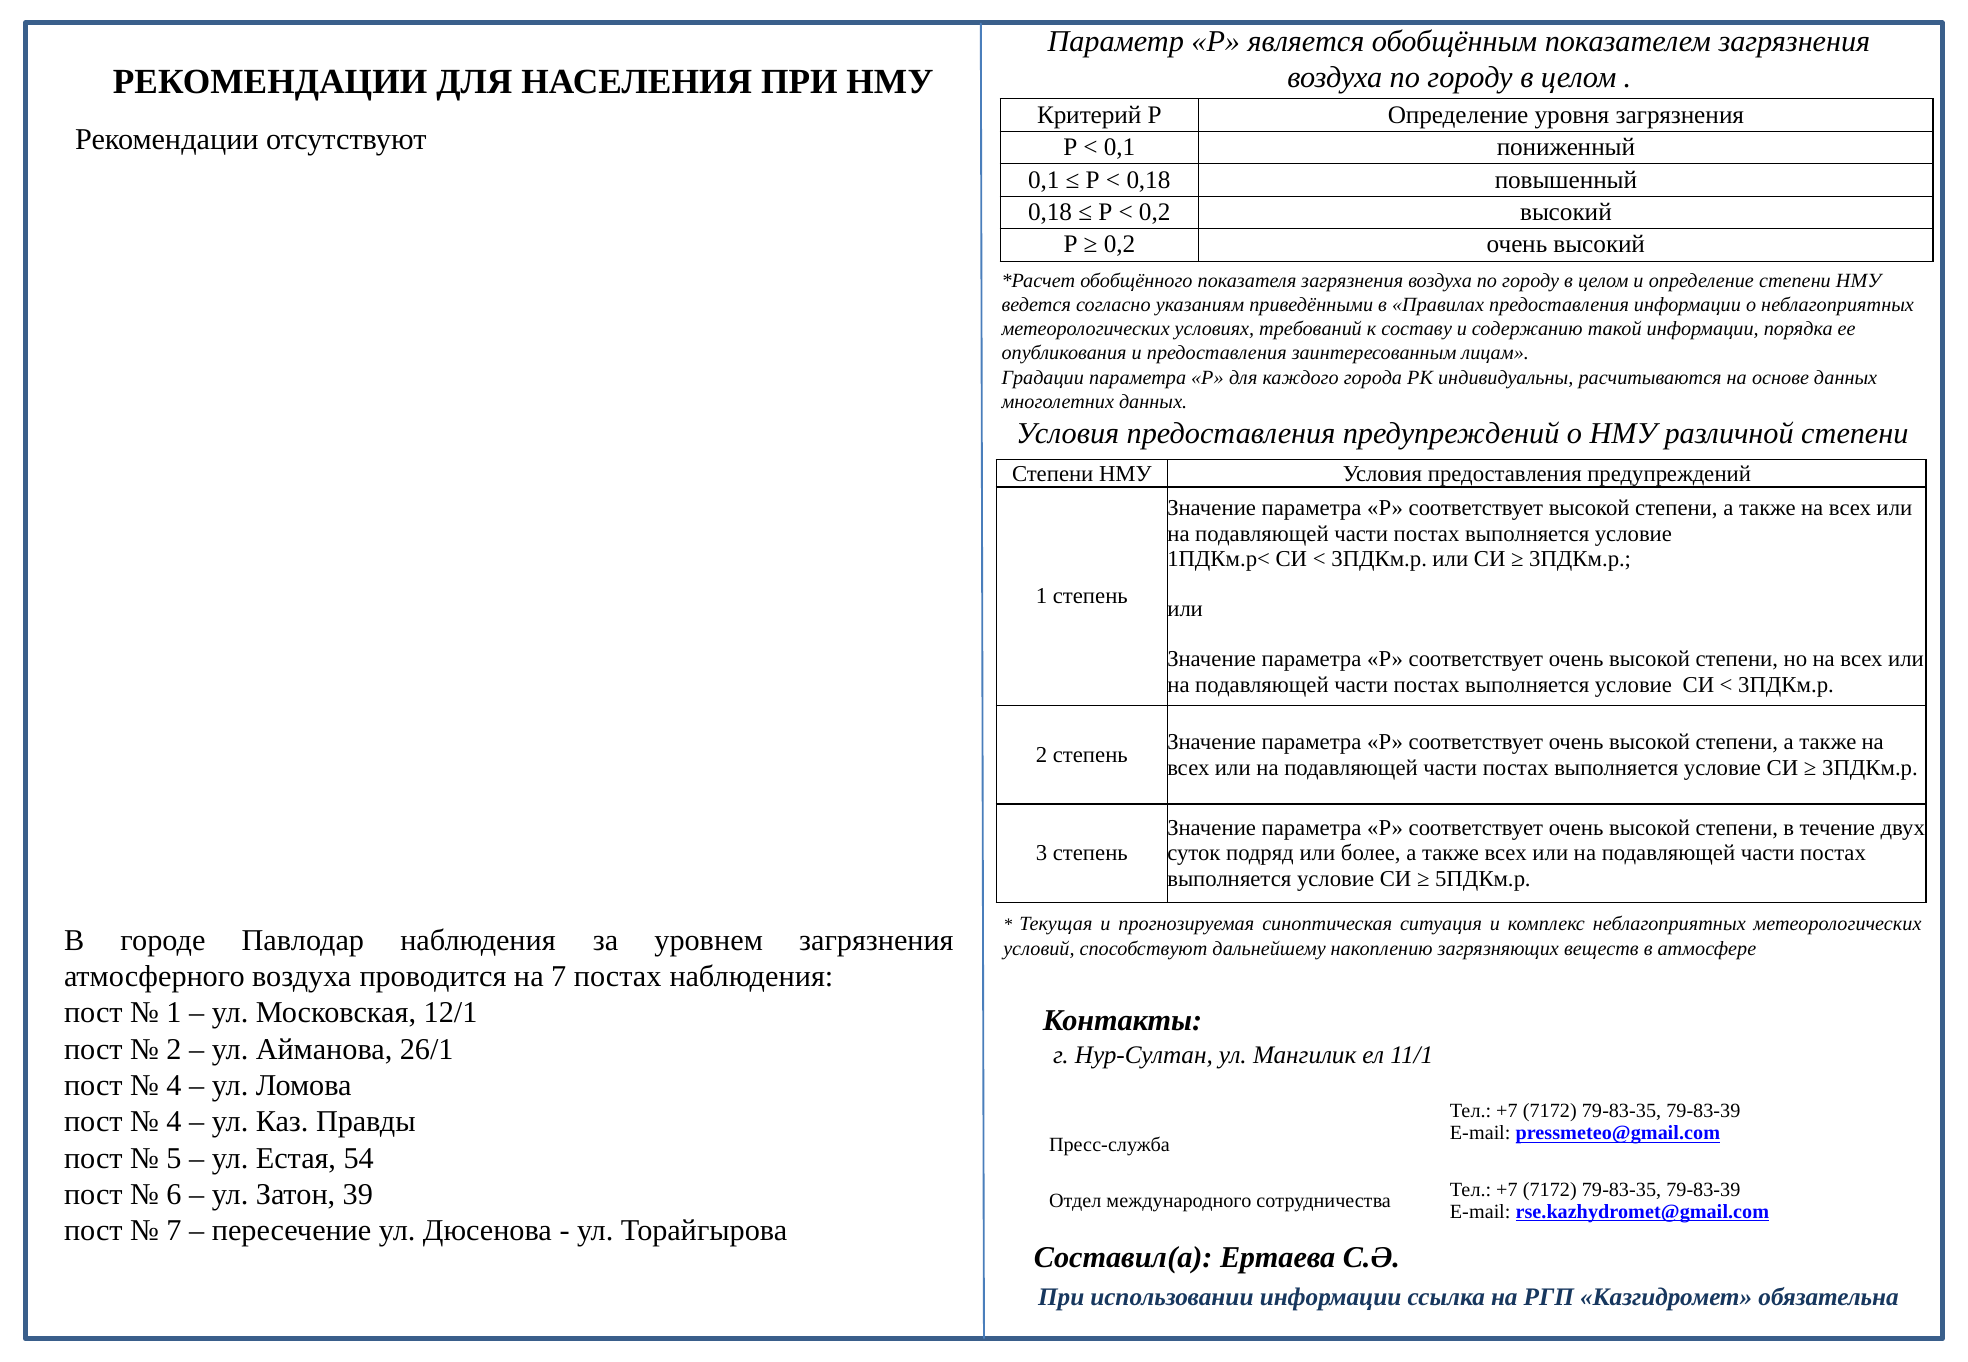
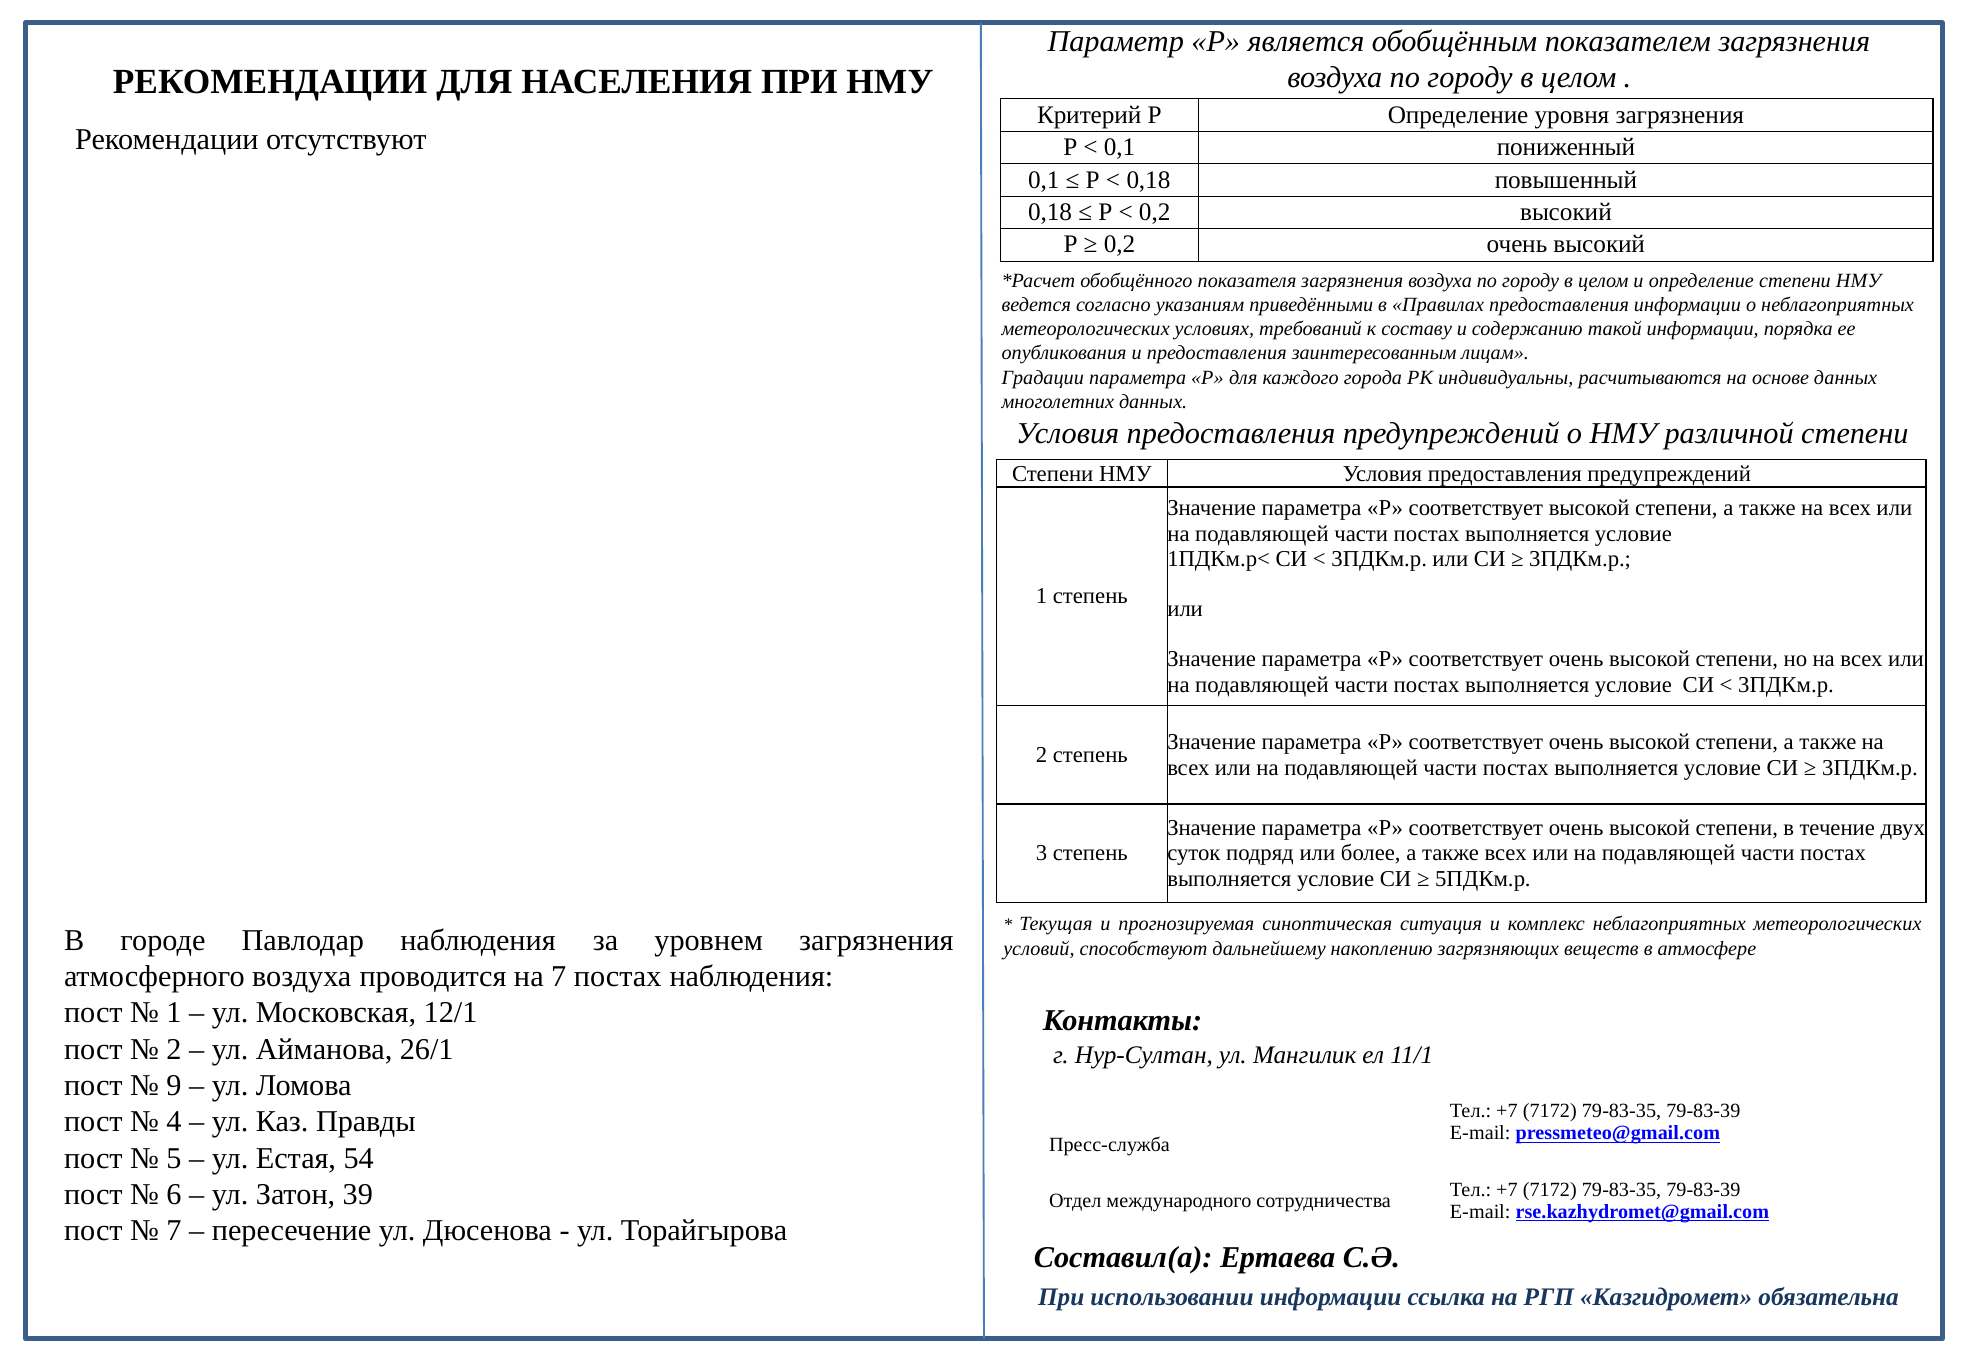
4: 4 -> 9 (174, 1086)
